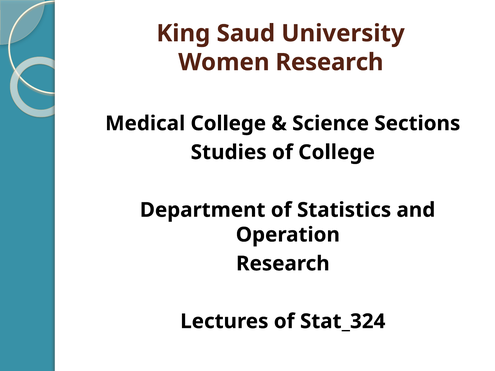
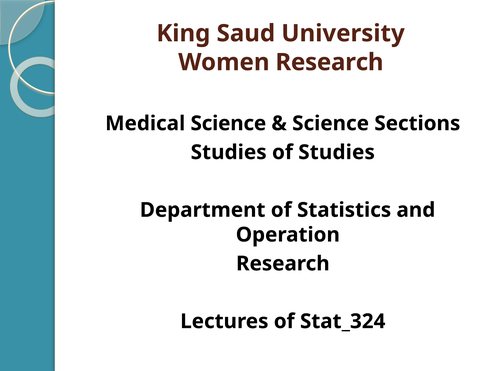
Medical College: College -> Science (228, 124)
of College: College -> Studies (337, 152)
